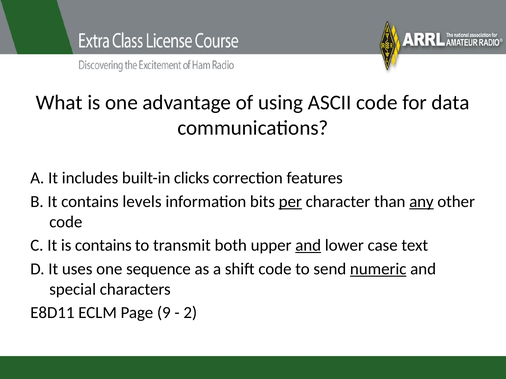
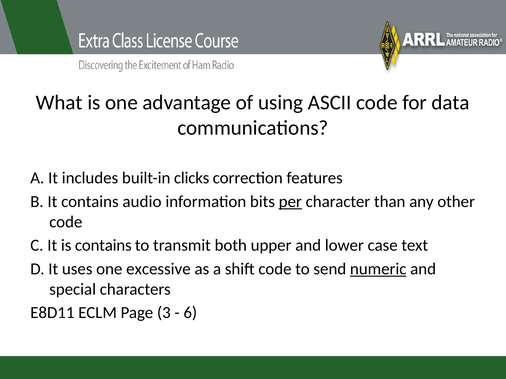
levels: levels -> audio (142, 202)
any underline: present -> none (421, 202)
and underline: present -> none (308, 246)
sequence: sequence -> excessive (158, 269)
9: 9 -> 3 (164, 313)
2: 2 -> 6 (190, 313)
